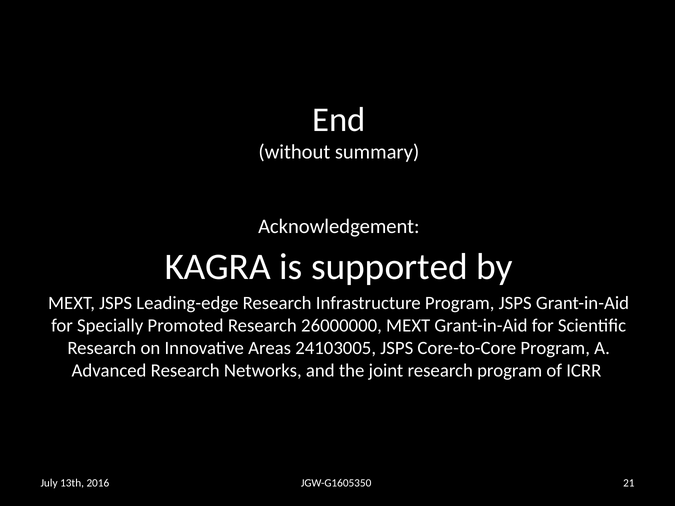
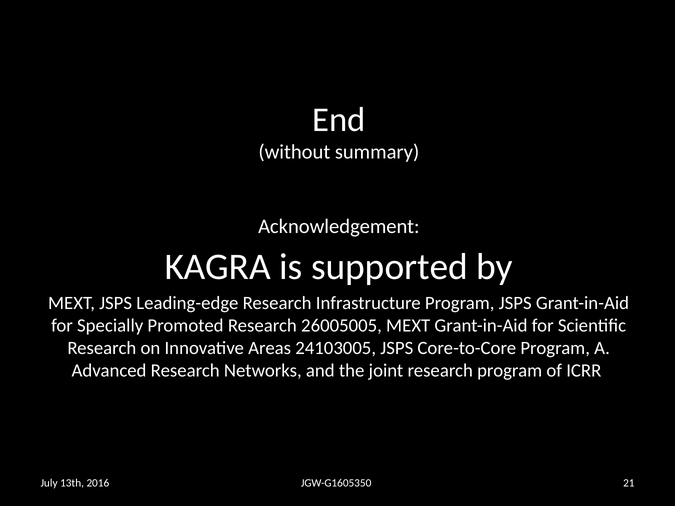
26000000: 26000000 -> 26005005 (342, 326)
